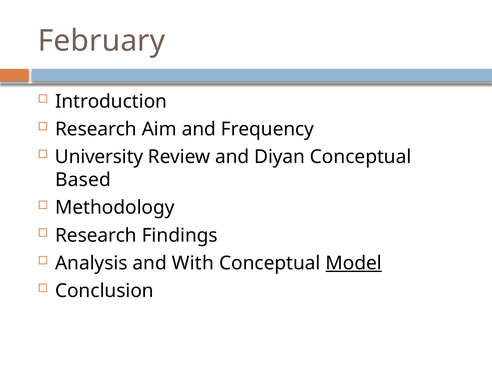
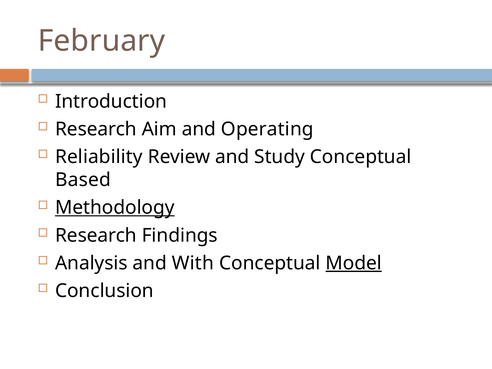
Frequency: Frequency -> Operating (267, 129)
University: University -> Reliability (99, 157)
Diyan: Diyan -> Study (280, 157)
Methodology underline: none -> present (115, 208)
